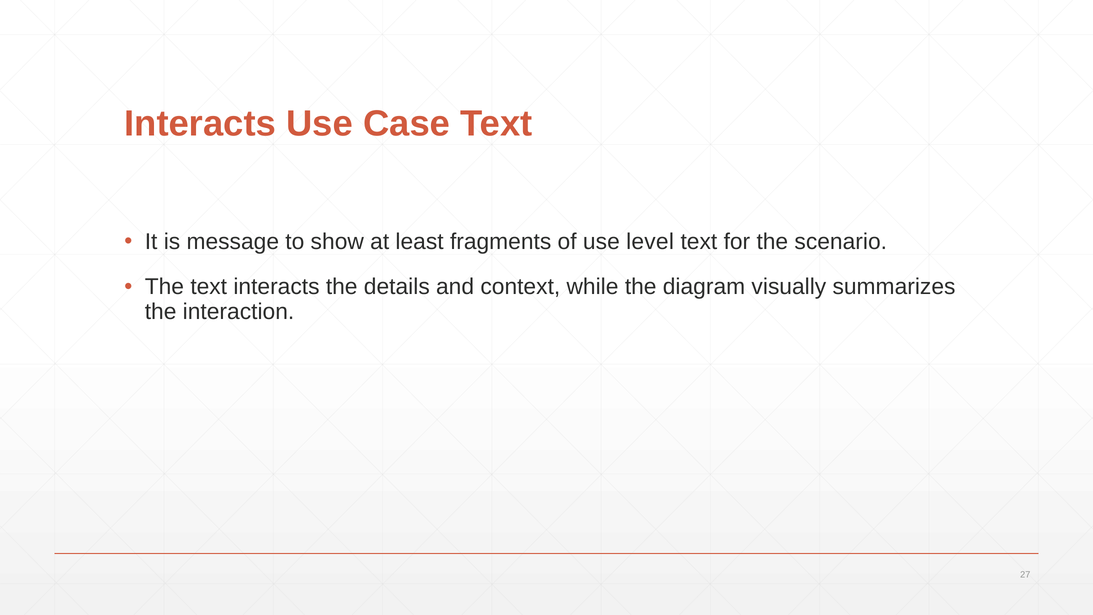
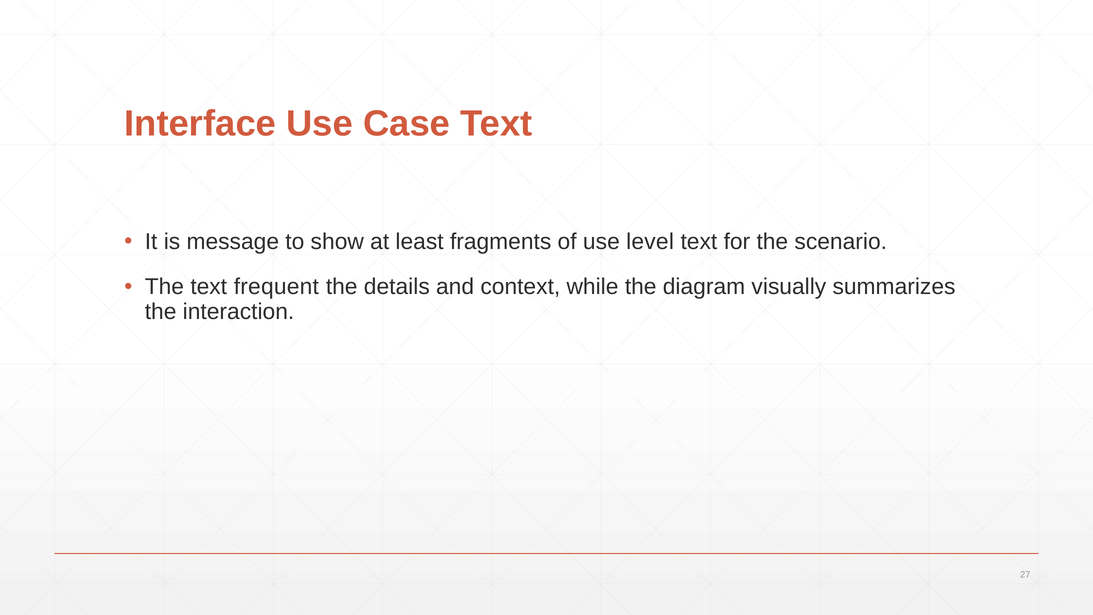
Interacts: Interacts -> Interface (200, 124)
text interacts: interacts -> frequent (276, 287)
